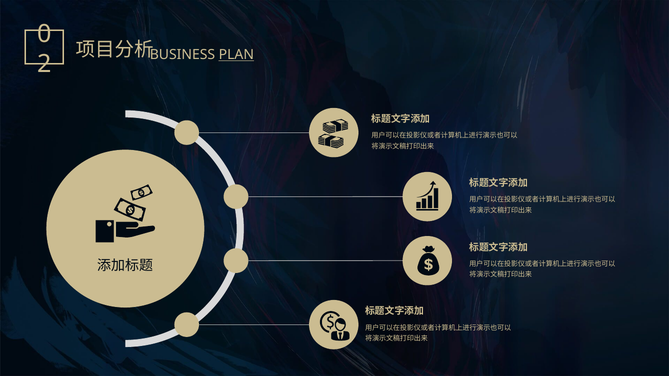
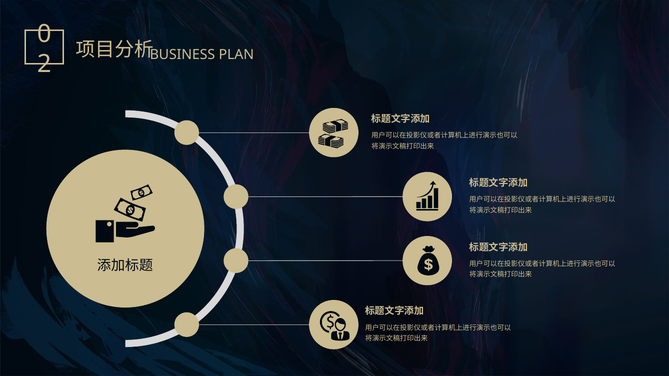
PLAN underline: present -> none (236, 55)
